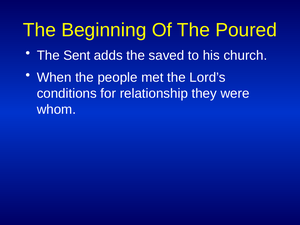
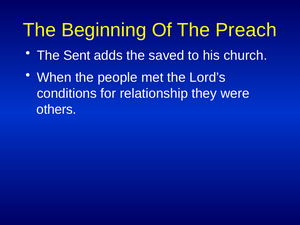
Poured: Poured -> Preach (246, 30)
whom: whom -> others (56, 109)
